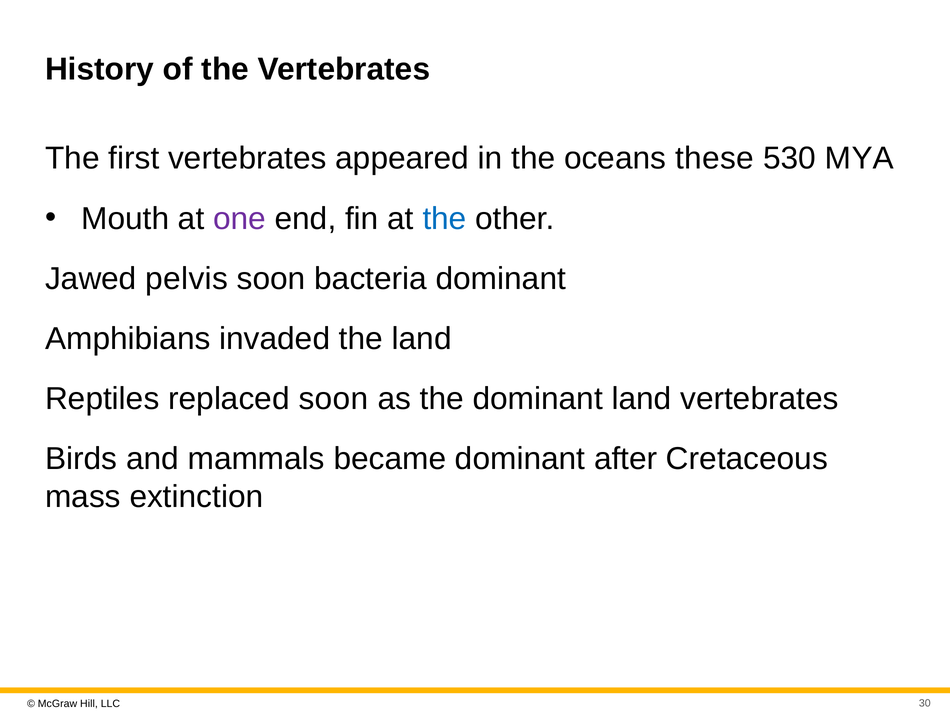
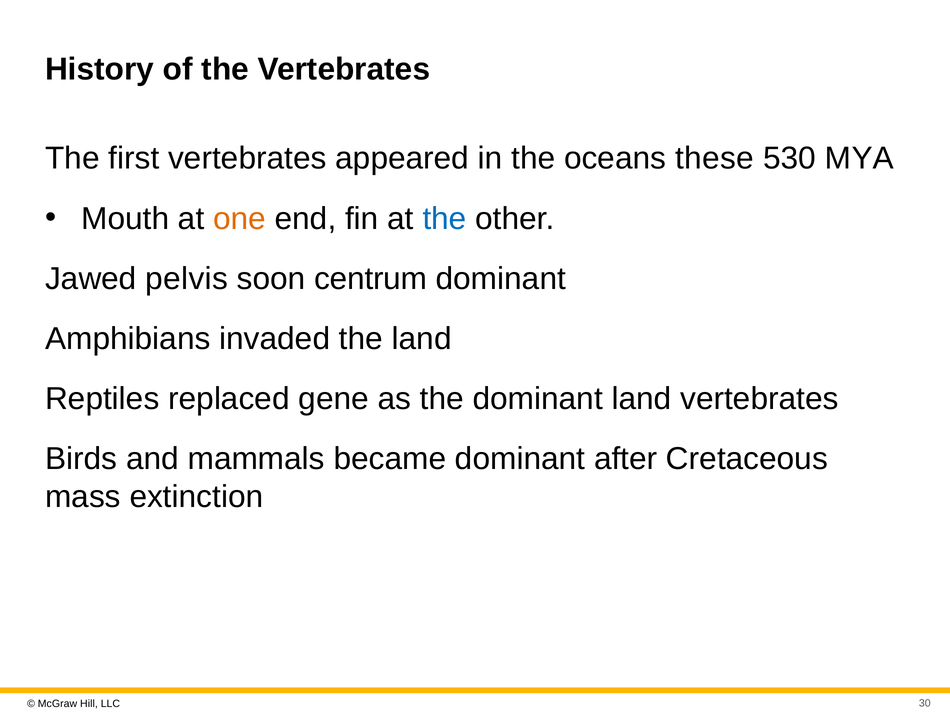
one colour: purple -> orange (239, 219)
bacteria: bacteria -> centrum (371, 279)
replaced soon: soon -> gene (334, 399)
